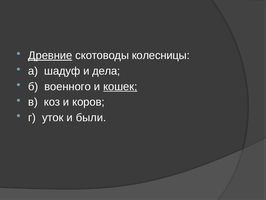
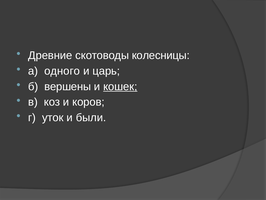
Древние underline: present -> none (50, 55)
шадуф: шадуф -> одного (62, 71)
дела: дела -> царь (106, 71)
военного: военного -> вершены (68, 86)
